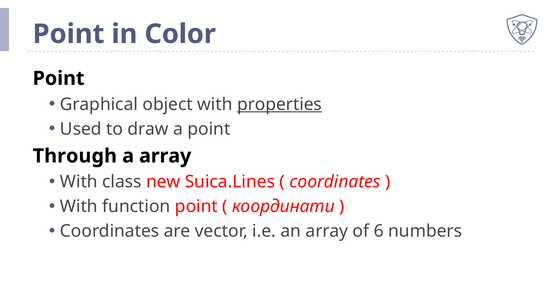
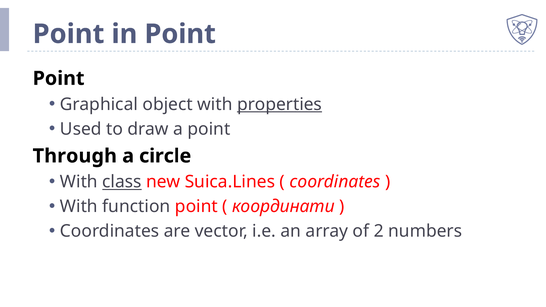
in Color: Color -> Point (180, 34)
a array: array -> circle (165, 156)
class underline: none -> present (122, 182)
6: 6 -> 2 (379, 231)
